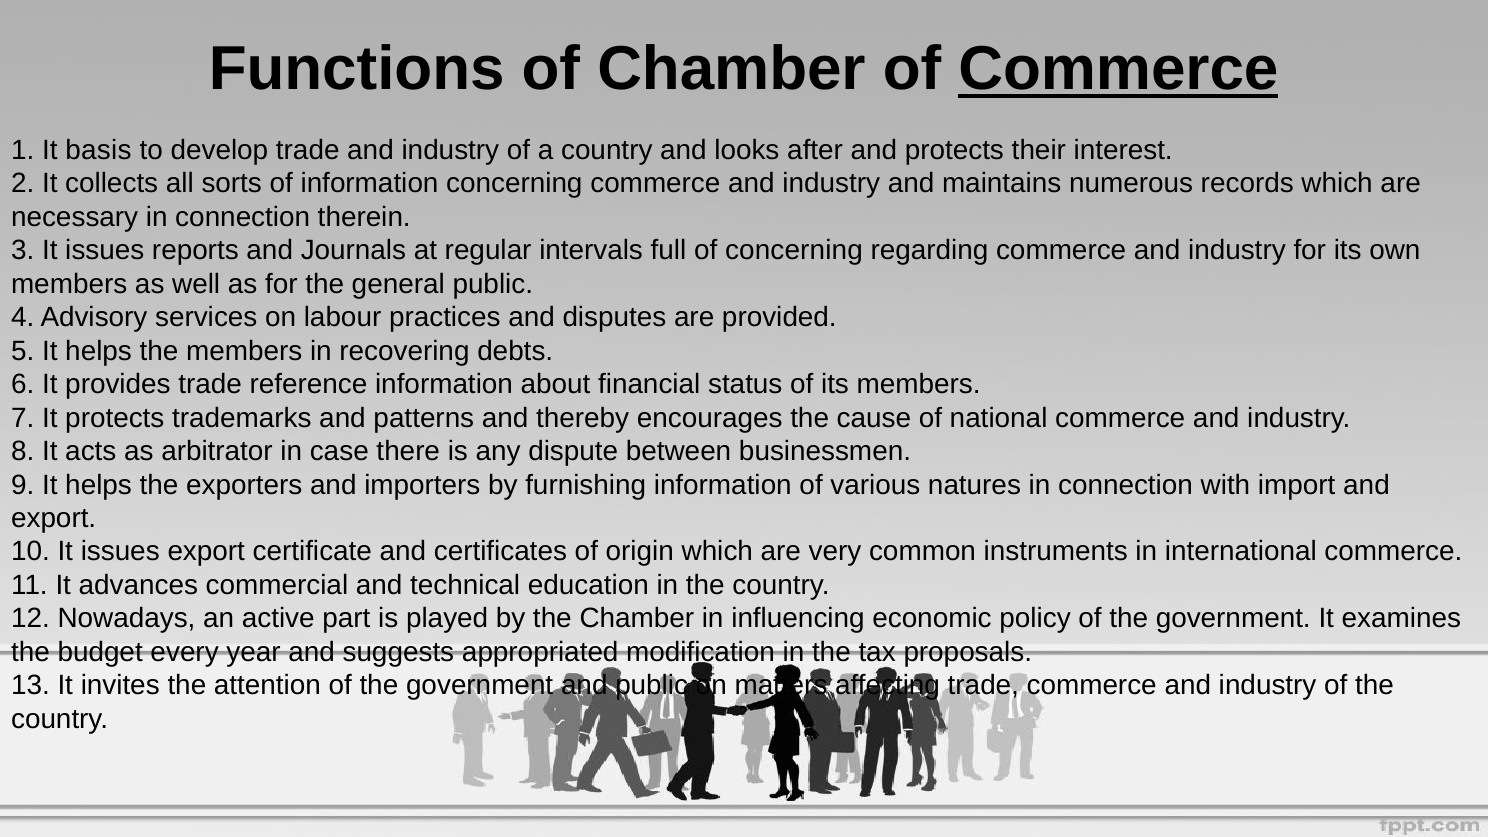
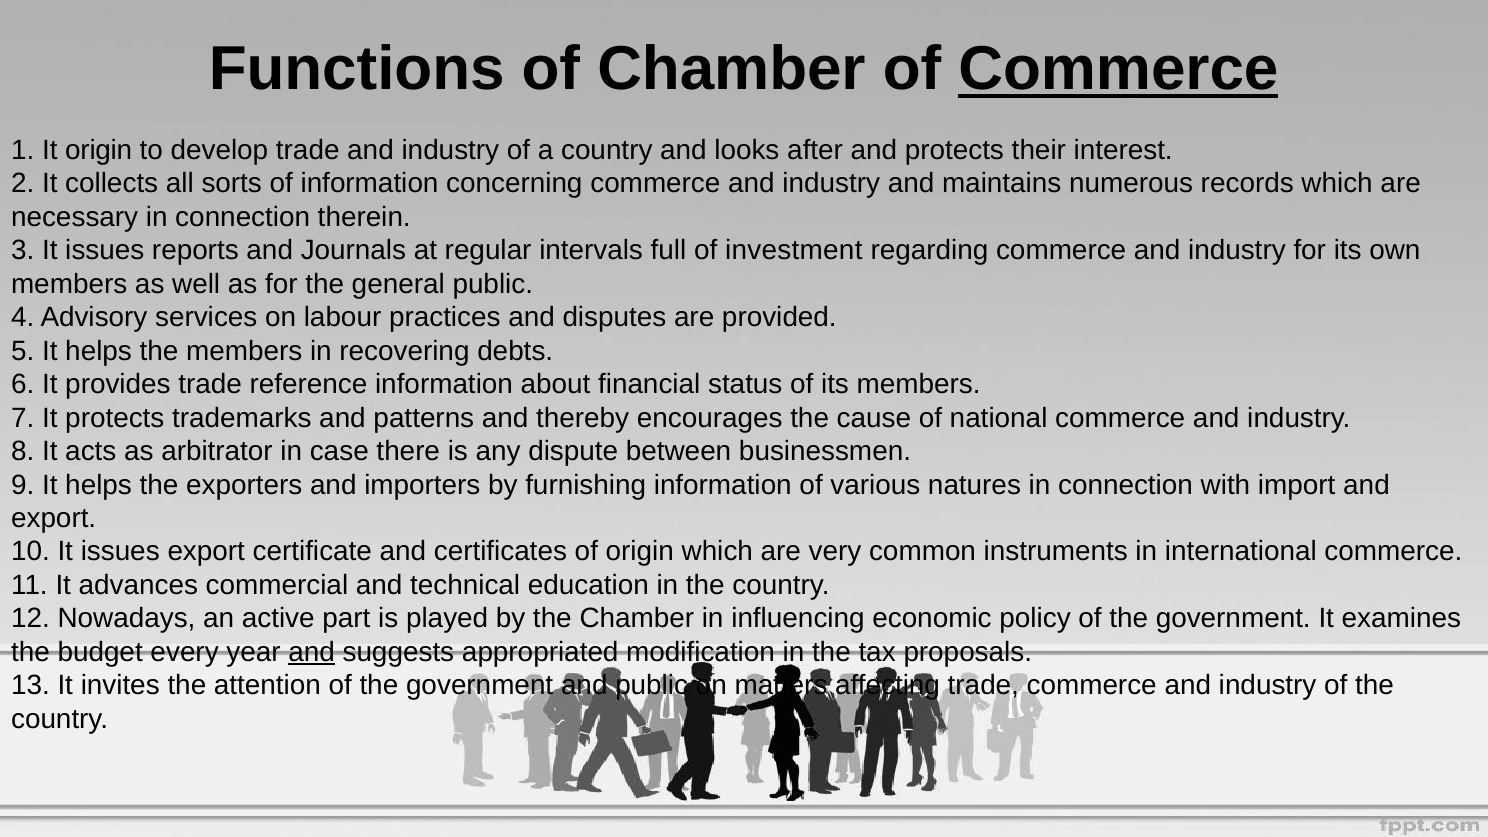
It basis: basis -> origin (99, 150)
of concerning: concerning -> investment (794, 250)
and underline: none -> present (312, 652)
